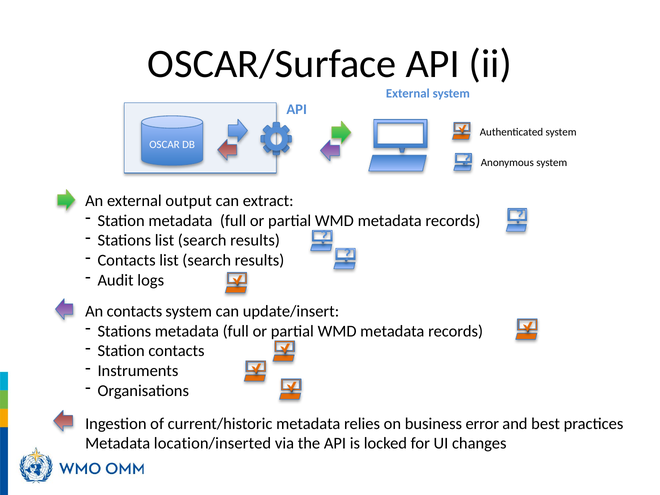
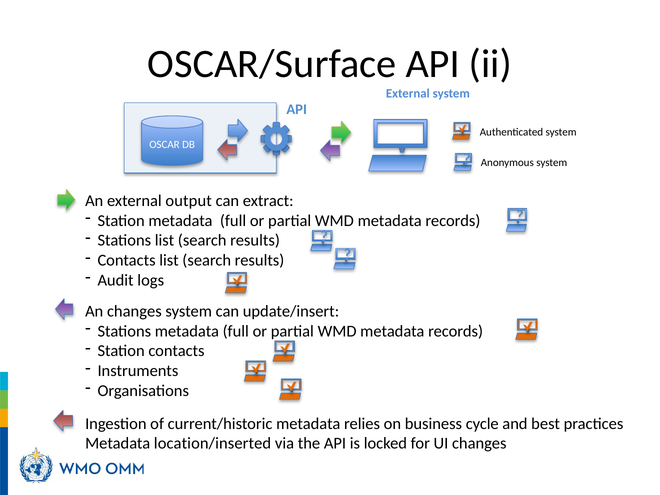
An contacts: contacts -> changes (134, 311)
error: error -> cycle (482, 424)
